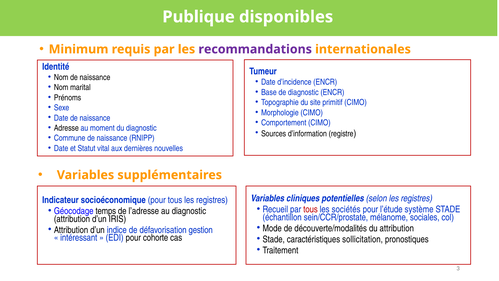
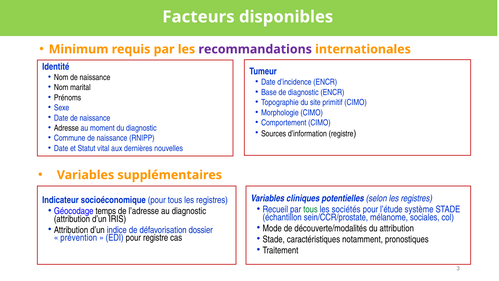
Publique: Publique -> Facteurs (198, 17)
tous colour: red -> green (311, 209)
gestion: gestion -> dossier (201, 230)
intéressant: intéressant -> prévention (79, 238)
pour cohorte: cohorte -> registre (156, 238)
sollicitation: sollicitation -> notamment (363, 239)
